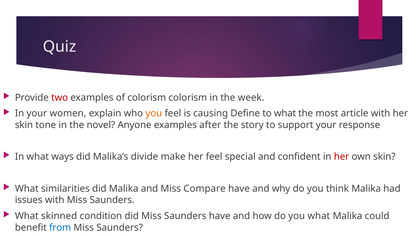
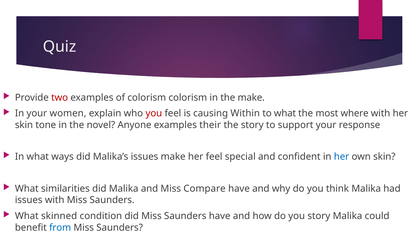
the week: week -> make (251, 97)
you colour: orange -> red (154, 113)
Define: Define -> Within (245, 113)
article: article -> where (355, 113)
after: after -> their (210, 125)
Malika’s divide: divide -> issues (145, 157)
her colour: red -> blue (342, 157)
you what: what -> story (319, 216)
